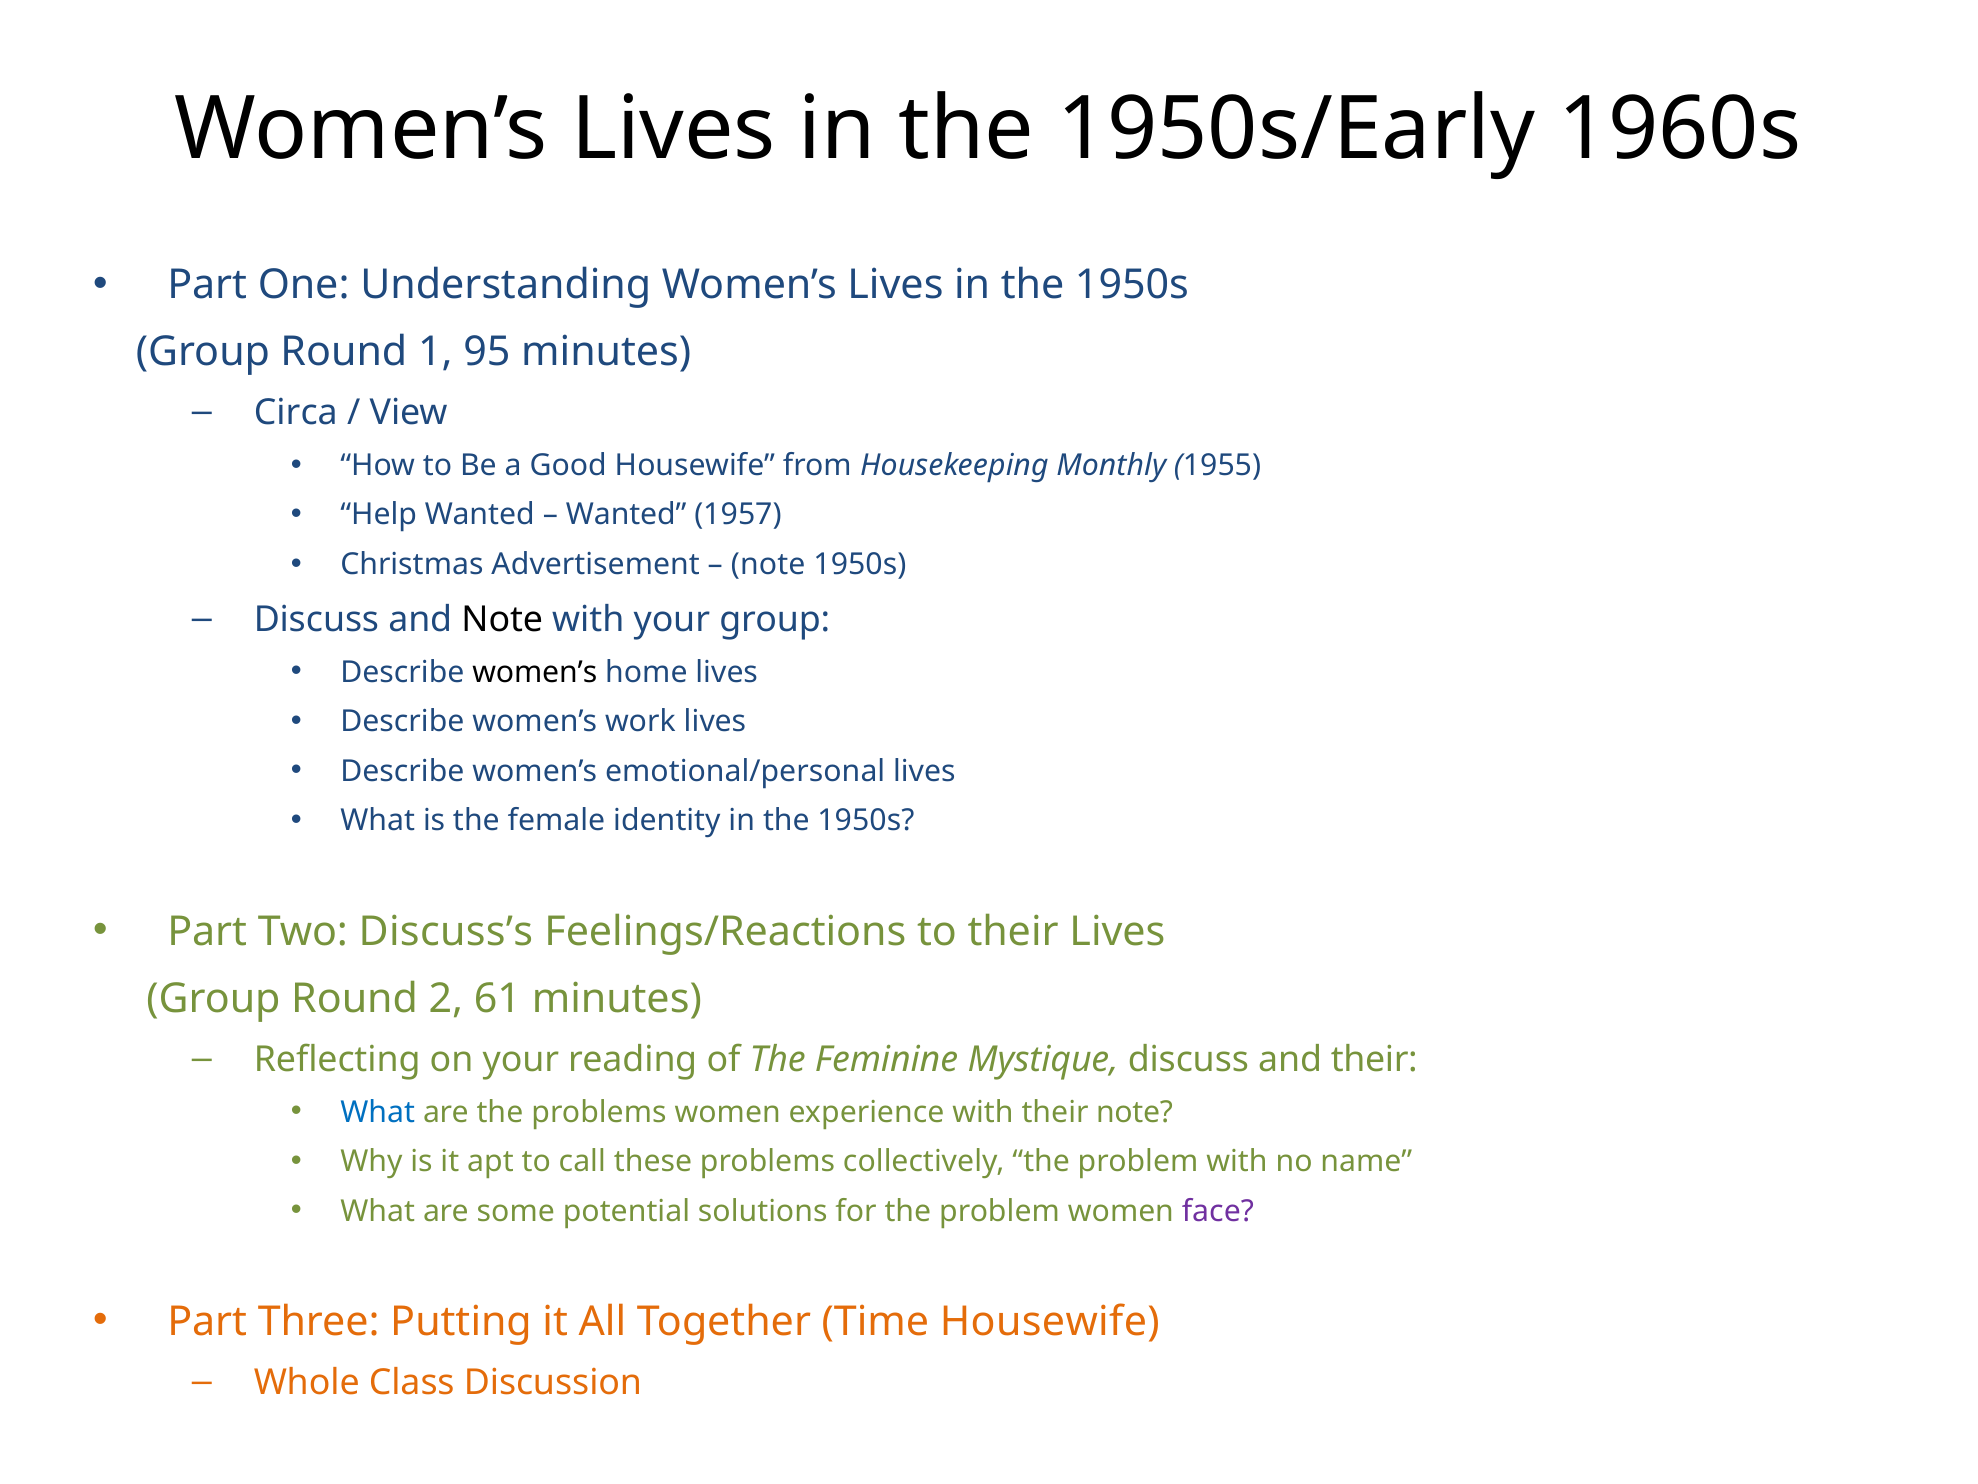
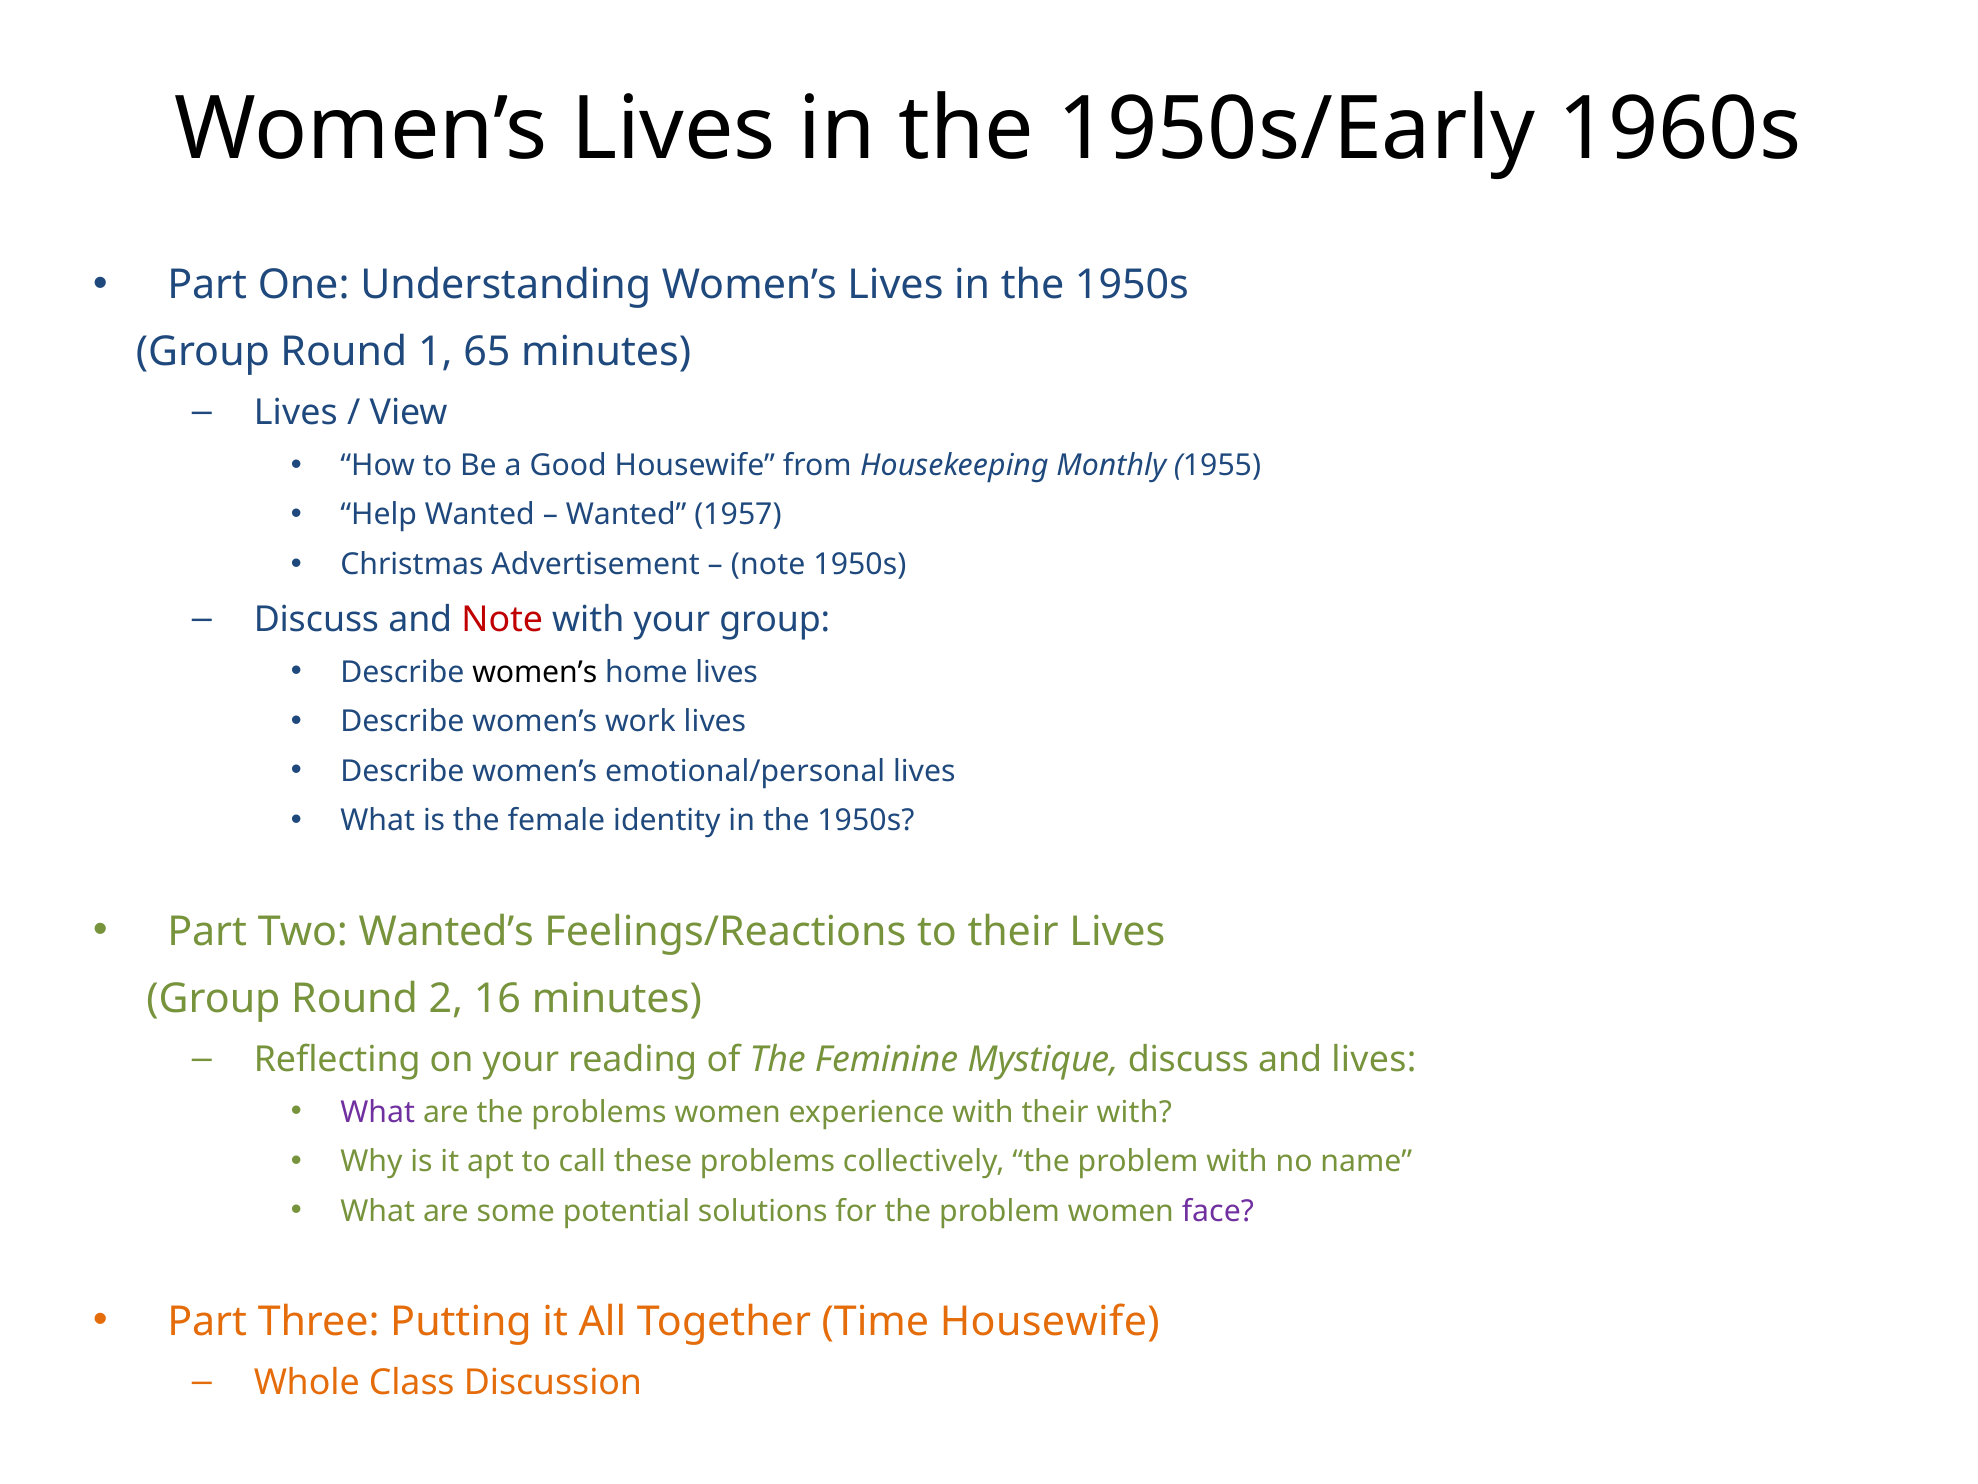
95: 95 -> 65 (487, 352)
Circa: Circa -> Lives (296, 413)
Note colour: black -> red (502, 620)
Discuss’s: Discuss’s -> Wanted’s (446, 931)
61: 61 -> 16 (497, 998)
and their: their -> lives (1374, 1059)
What colour: blue -> purple (378, 1112)
their note: note -> with (1134, 1112)
